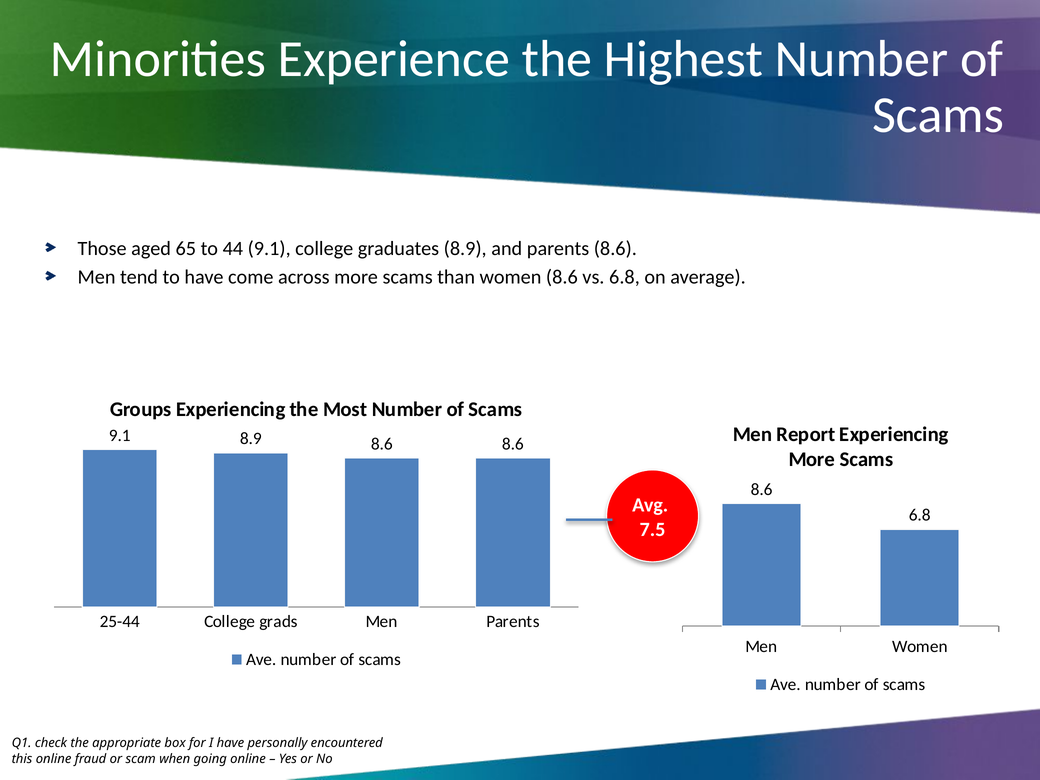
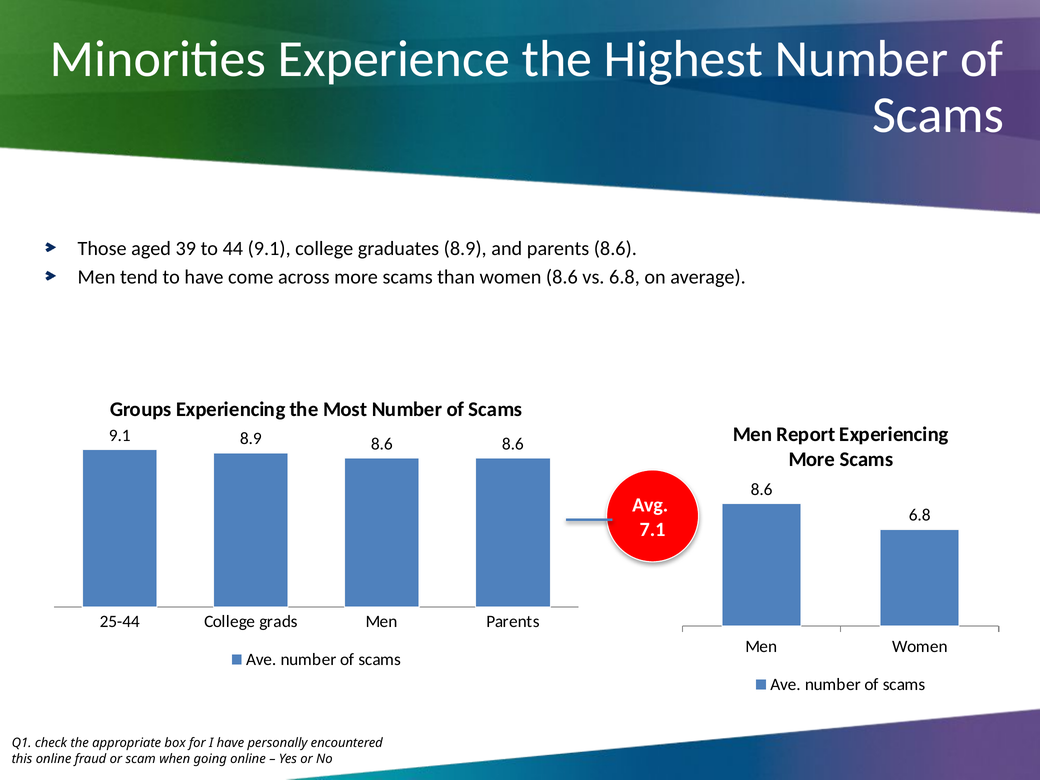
65: 65 -> 39 (186, 248)
7.5: 7.5 -> 7.1 (653, 529)
